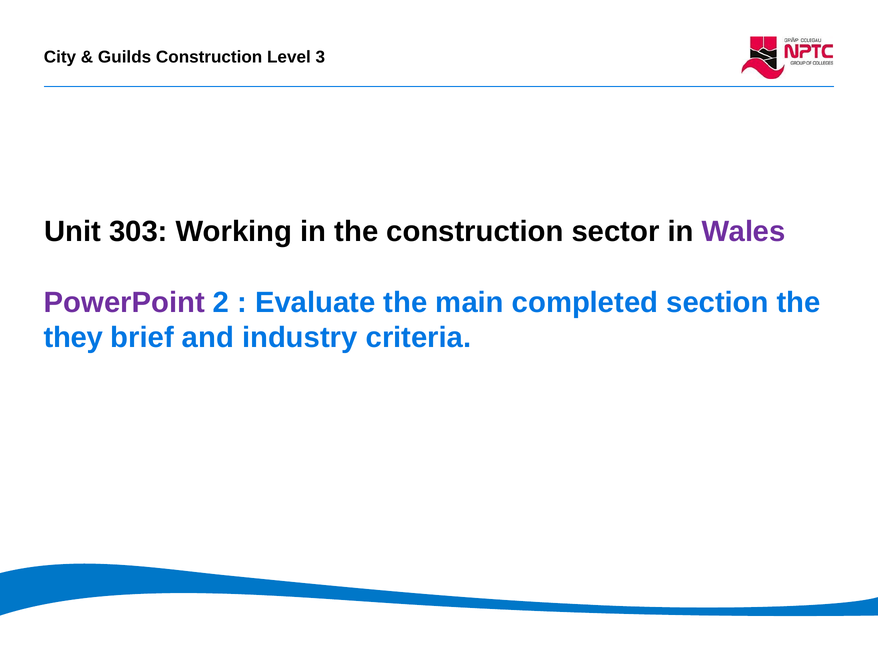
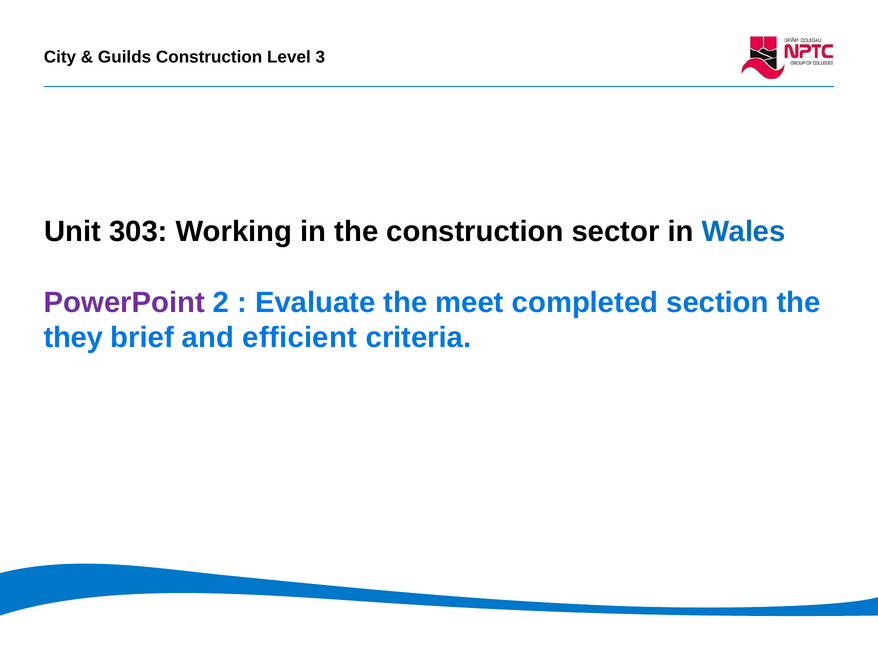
Wales colour: purple -> blue (743, 231)
main: main -> meet (470, 302)
industry: industry -> efficient (300, 337)
